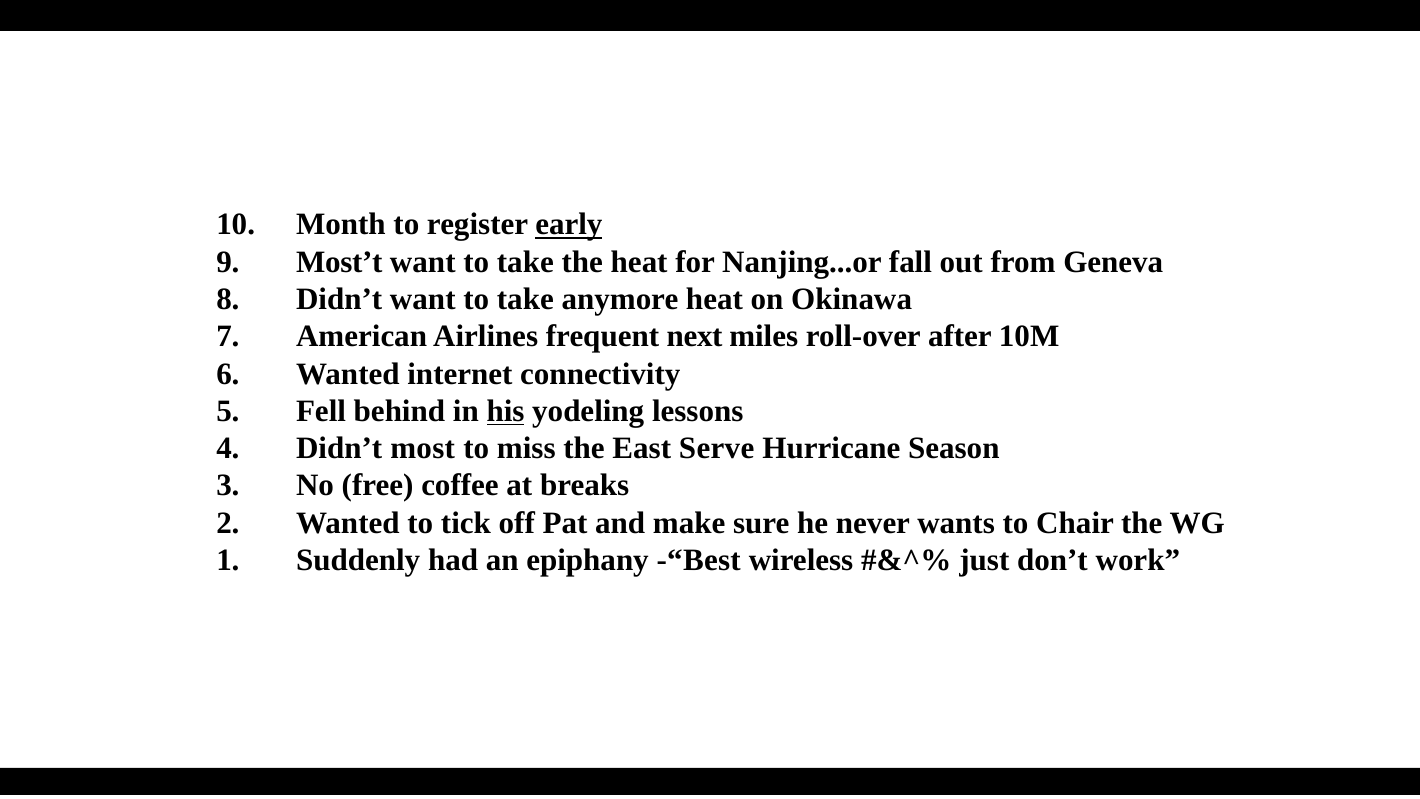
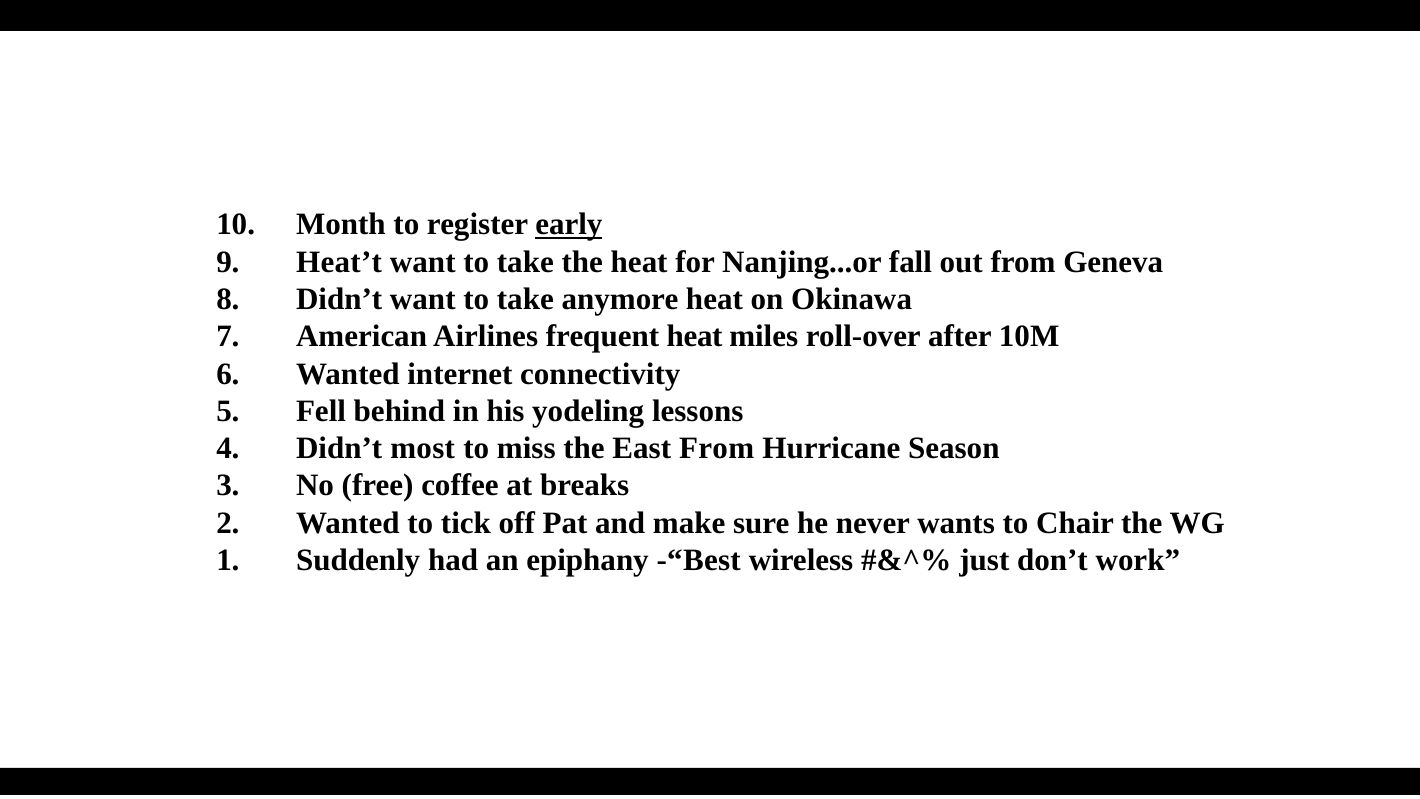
Most’t: Most’t -> Heat’t (339, 262)
frequent next: next -> heat (695, 336)
his underline: present -> none (505, 411)
East Serve: Serve -> From (717, 448)
